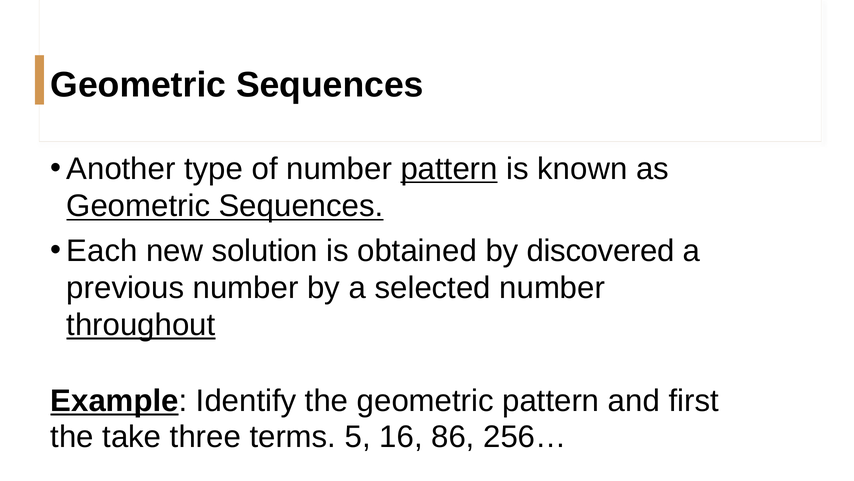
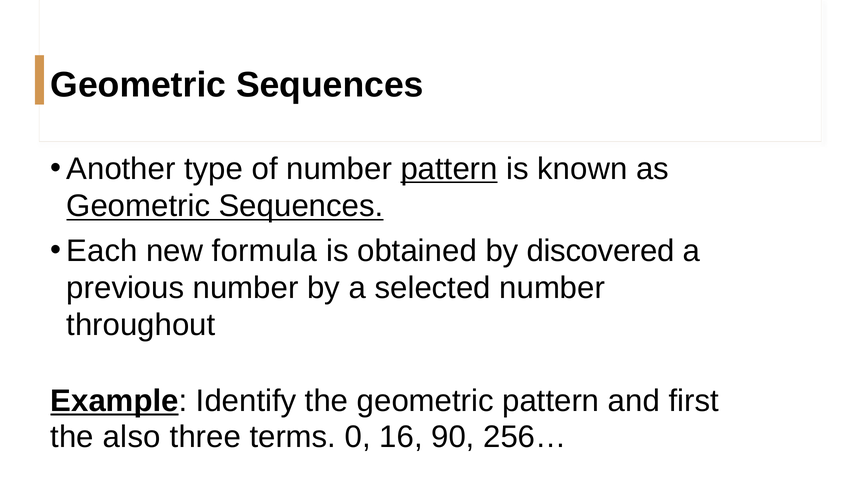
solution: solution -> formula (265, 251)
throughout underline: present -> none (141, 325)
take: take -> also (132, 436)
5: 5 -> 0 (358, 436)
86: 86 -> 90 (453, 436)
